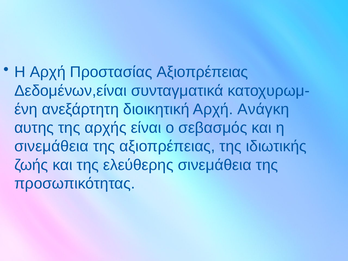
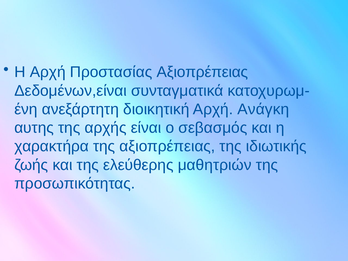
σινεμάθεια: σινεμάθεια -> χαρακτήρα (52, 146)
ελεύθερης σινεμάθεια: σινεμάθεια -> μαθητριών (215, 165)
